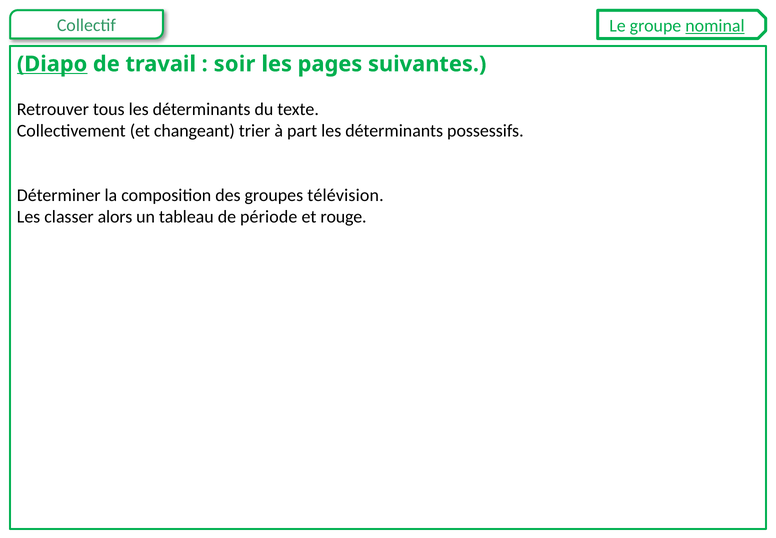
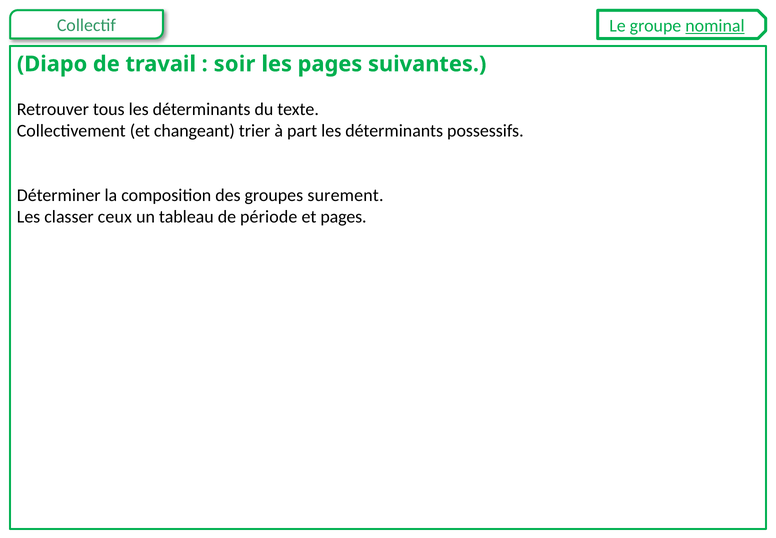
Diapo underline: present -> none (52, 64)
télévision: télévision -> surement (345, 195)
alors: alors -> ceux (115, 217)
et rouge: rouge -> pages (344, 217)
